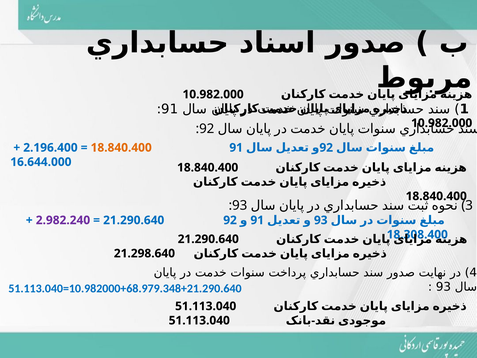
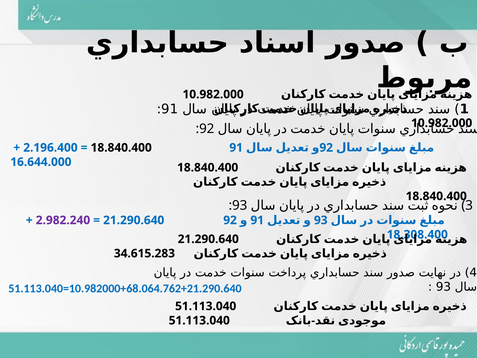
18.840.400 colour: orange -> black (121, 148)
21.298.640: 21.298.640 -> 34.615.283 (144, 253)
51.113.040=10.982000+68.979.348+21.290.640: 51.113.040=10.982000+68.979.348+21.290.640 -> 51.113.040=10.982000+68.064.762+21.290.640 (125, 288)
